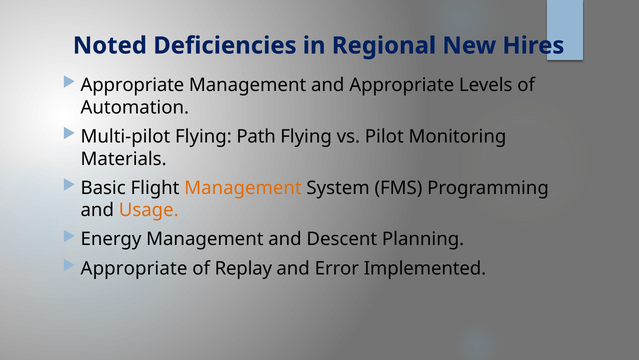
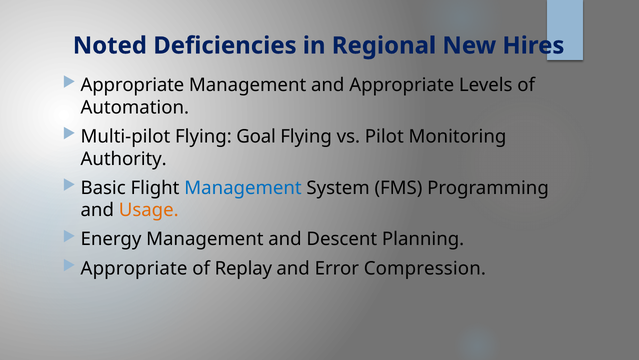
Path: Path -> Goal (256, 136)
Materials: Materials -> Authority (124, 159)
Management colour: orange -> blue (243, 188)
Implemented: Implemented -> Compression (425, 268)
